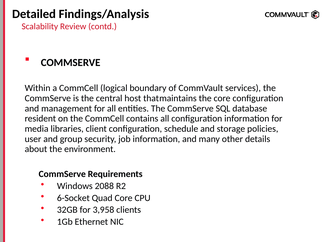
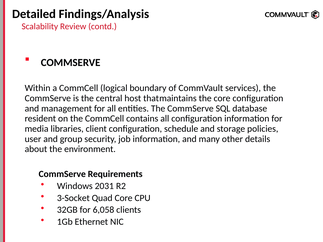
2088: 2088 -> 2031 (104, 186)
6-Socket: 6-Socket -> 3-Socket (73, 198)
3,958: 3,958 -> 6,058 (103, 210)
